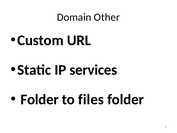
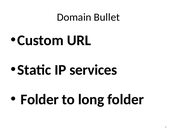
Other: Other -> Bullet (107, 17)
files: files -> long (91, 99)
